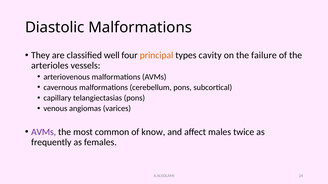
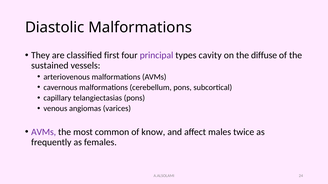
well: well -> first (112, 55)
principal colour: orange -> purple (157, 55)
failure: failure -> diffuse (264, 55)
arterioles: arterioles -> sustained (50, 66)
